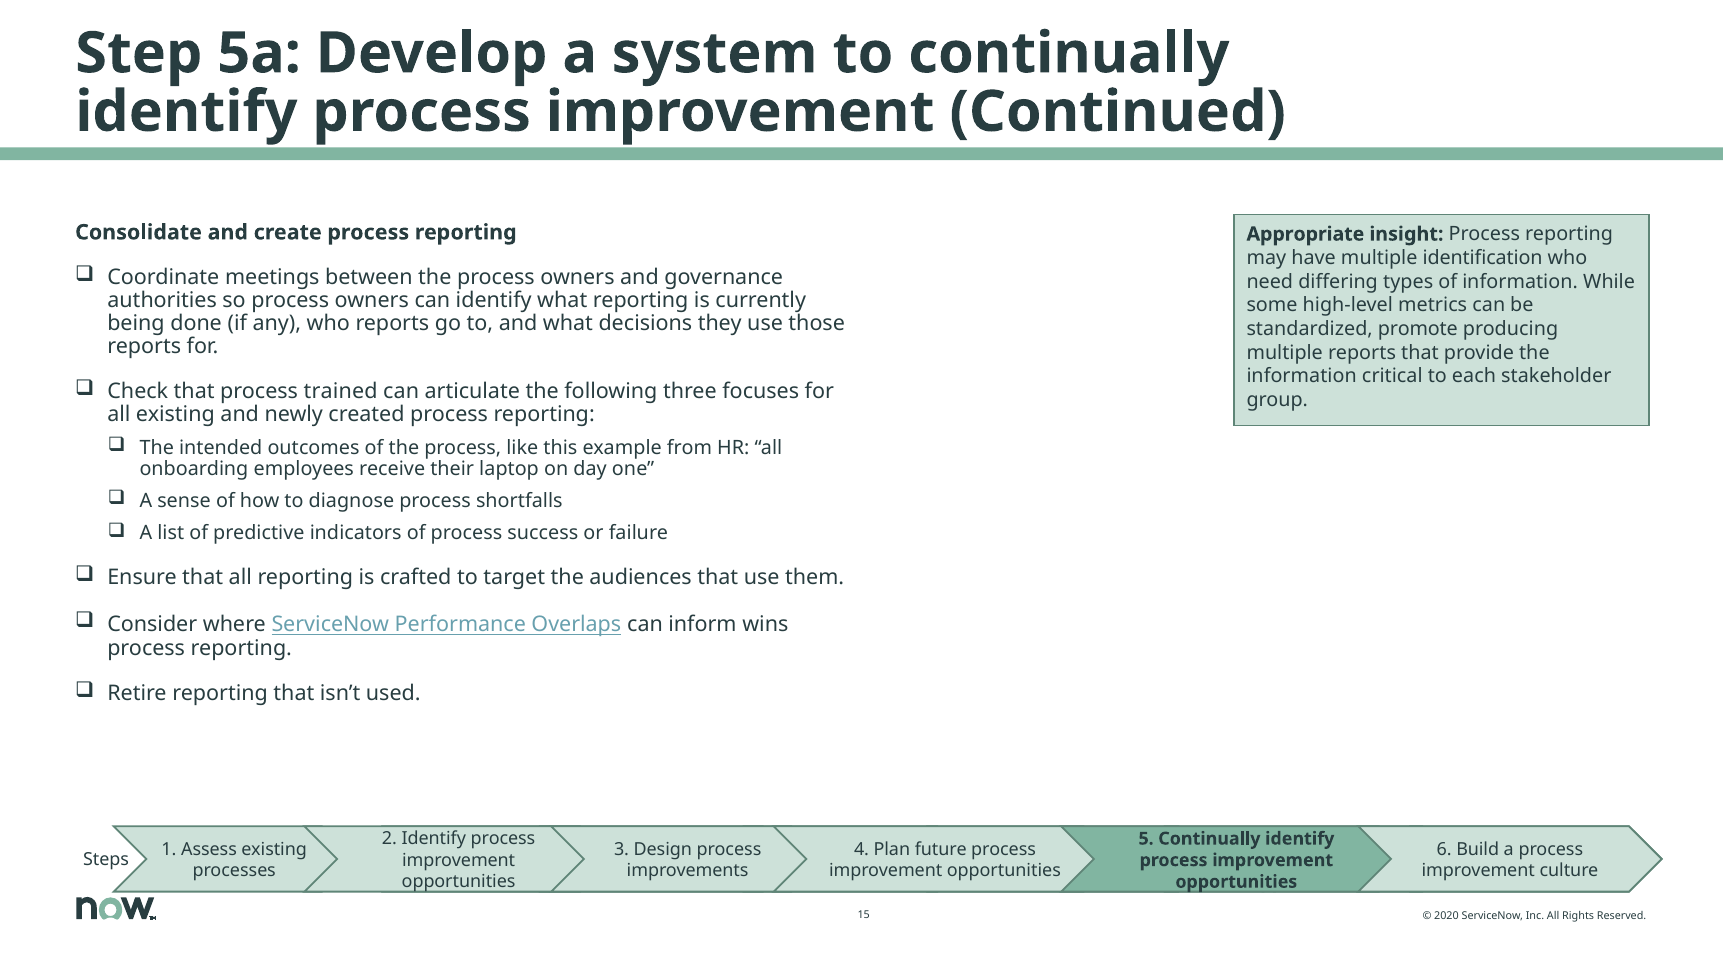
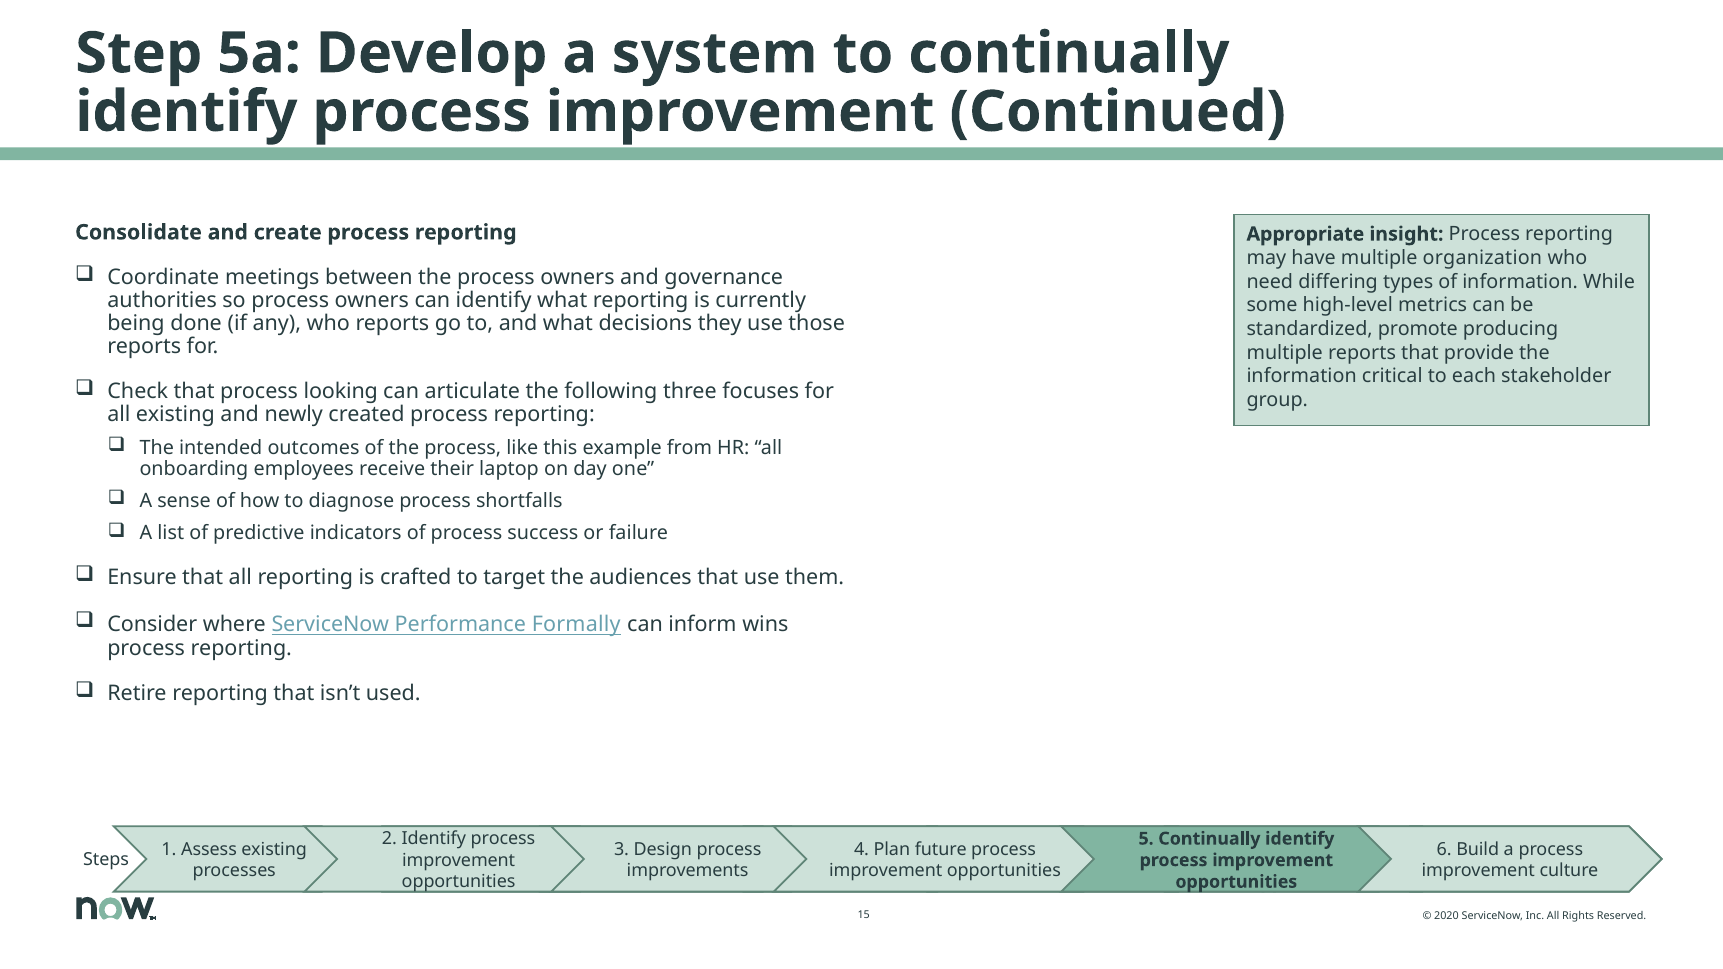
identification: identification -> organization (1482, 258)
trained: trained -> looking (341, 392)
Overlaps: Overlaps -> Formally (576, 625)
